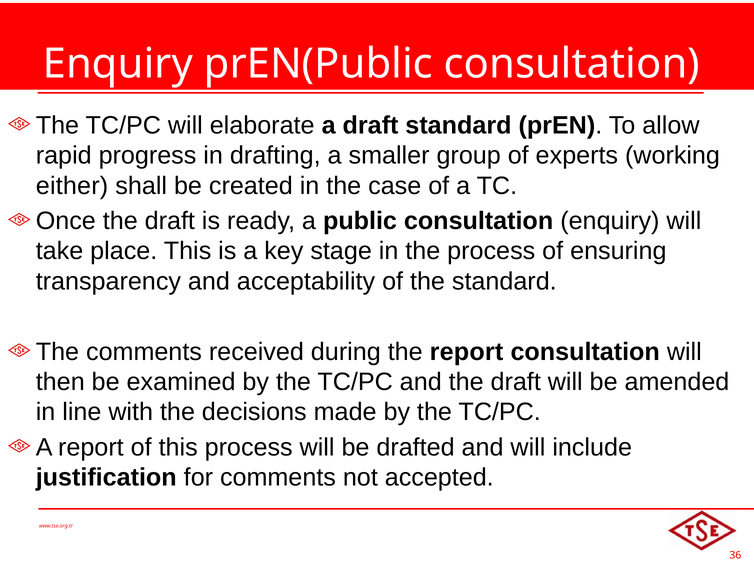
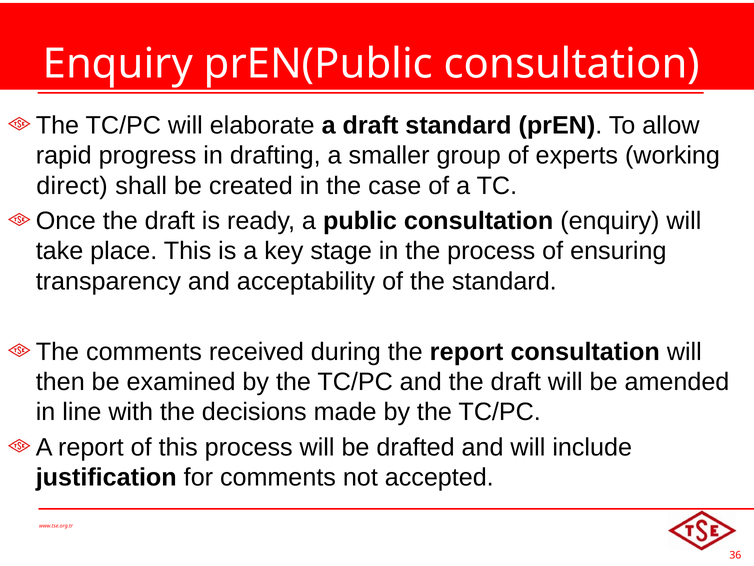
either: either -> direct (72, 186)
